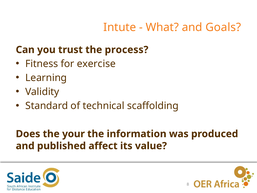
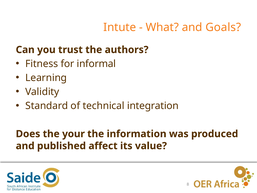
process: process -> authors (127, 50)
exercise: exercise -> informal (96, 64)
scaffolding: scaffolding -> integration (153, 106)
